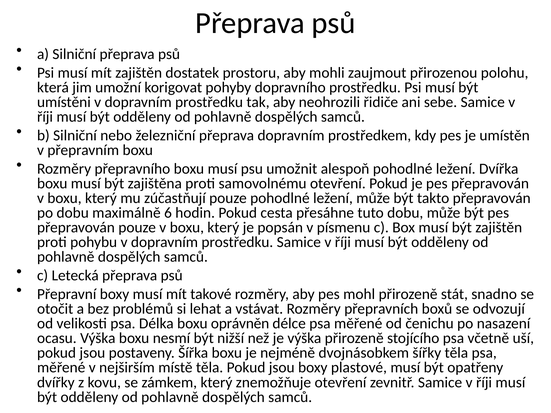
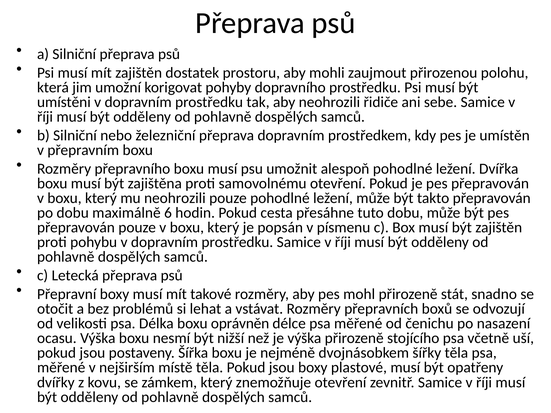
mu zúčastňují: zúčastňují -> neohrozili (175, 198)
